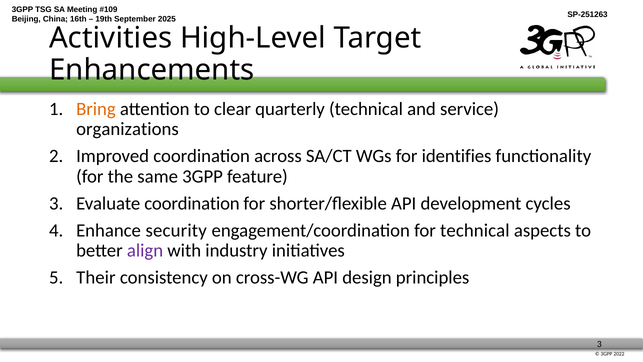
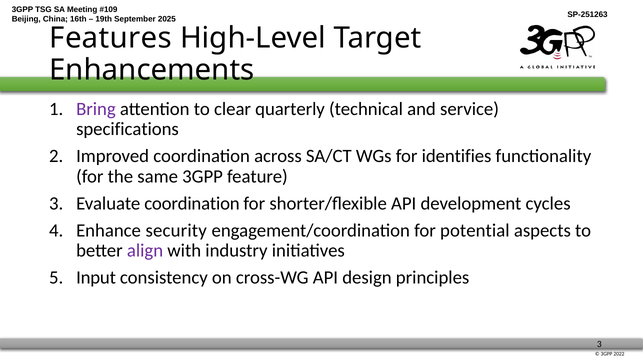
Activities: Activities -> Features (111, 38)
Bring colour: orange -> purple (96, 109)
organizations: organizations -> specifications (127, 129)
for technical: technical -> potential (475, 230)
Their: Their -> Input (96, 277)
